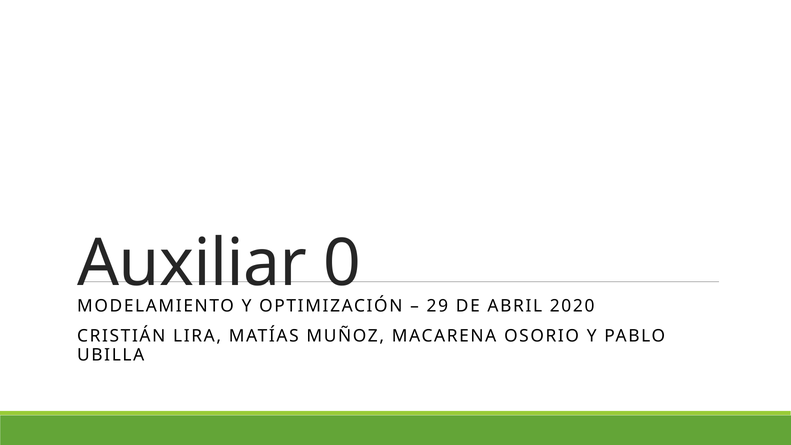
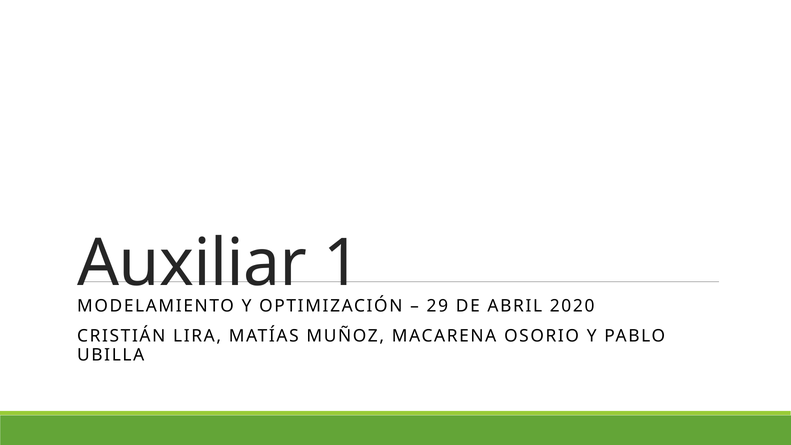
0: 0 -> 1 (342, 264)
